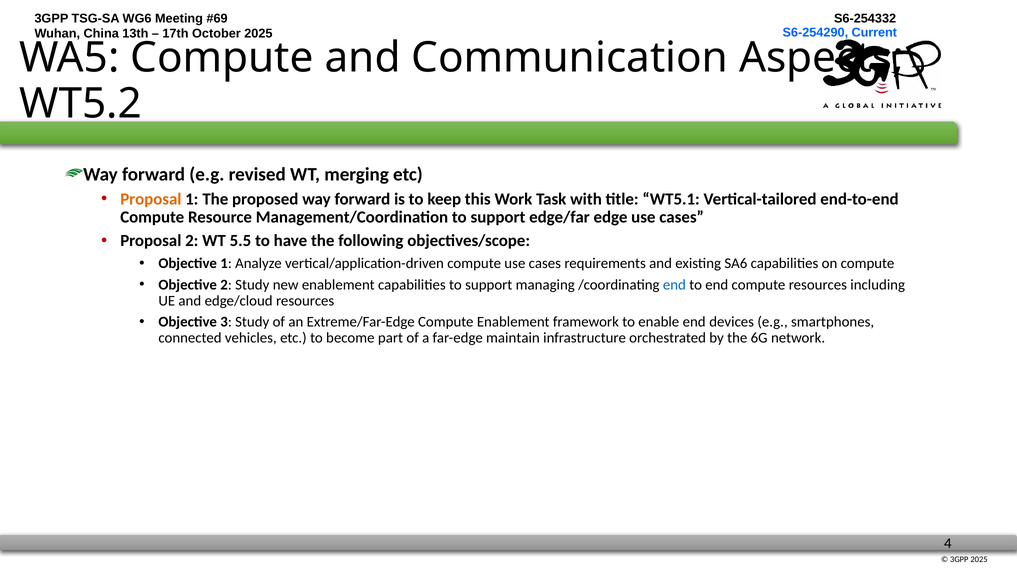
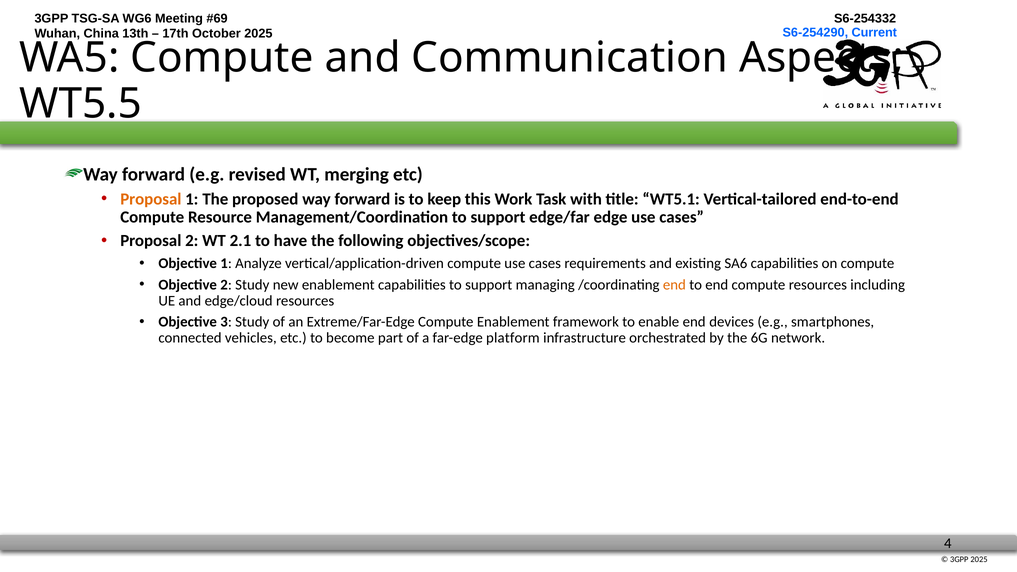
WT5.2: WT5.2 -> WT5.5 (81, 104)
5.5: 5.5 -> 2.1 (240, 241)
end colour: blue -> orange (674, 285)
maintain: maintain -> platform (513, 338)
